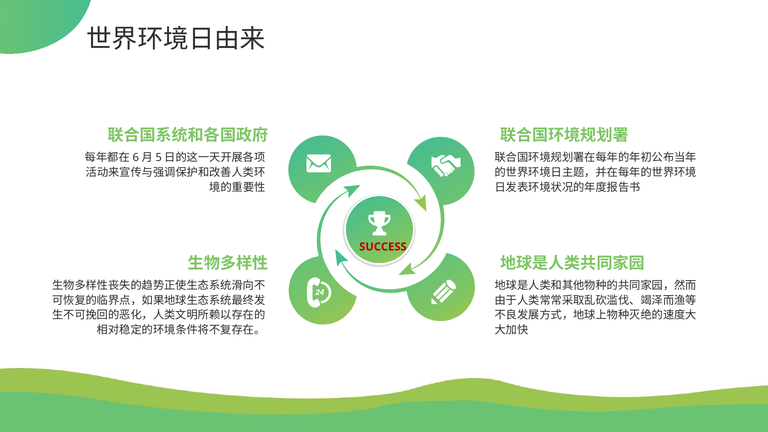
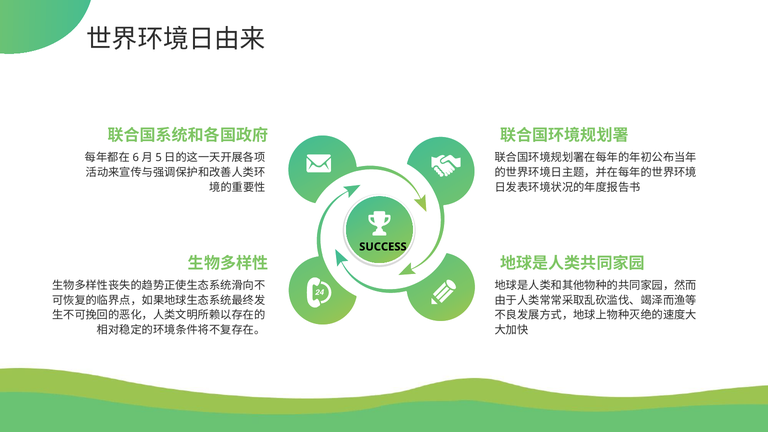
SUCCESS colour: red -> black (383, 247)
